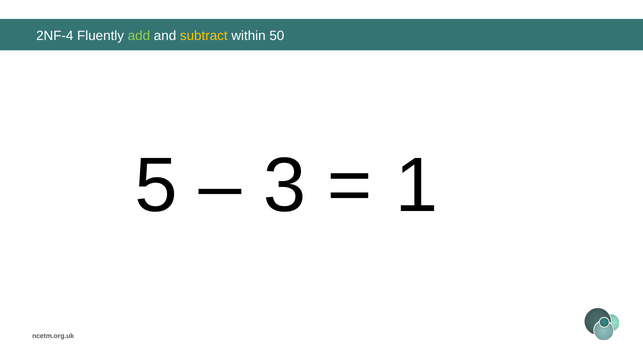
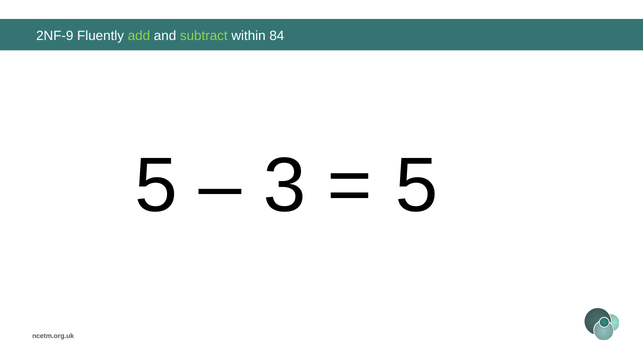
2NF-4: 2NF-4 -> 2NF-9 (55, 36)
subtract colour: yellow -> light green (204, 36)
50: 50 -> 84 (277, 36)
1: 1 -> 5 (416, 186)
